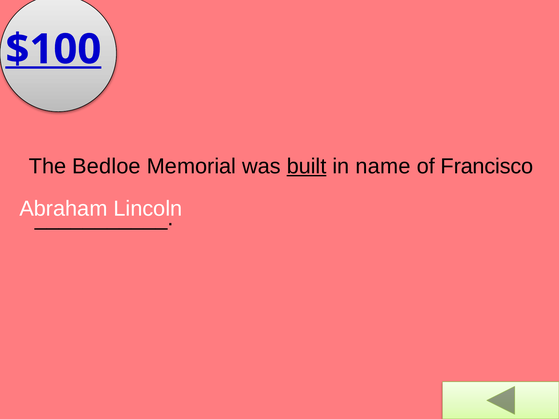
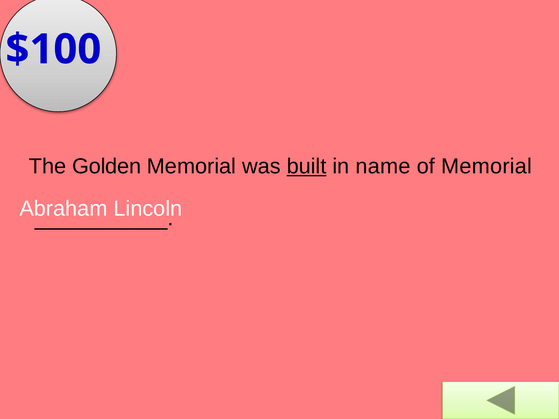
$100 underline: present -> none (53, 49)
Bedloe: Bedloe -> Golden (107, 166)
of Francisco: Francisco -> Memorial (487, 166)
